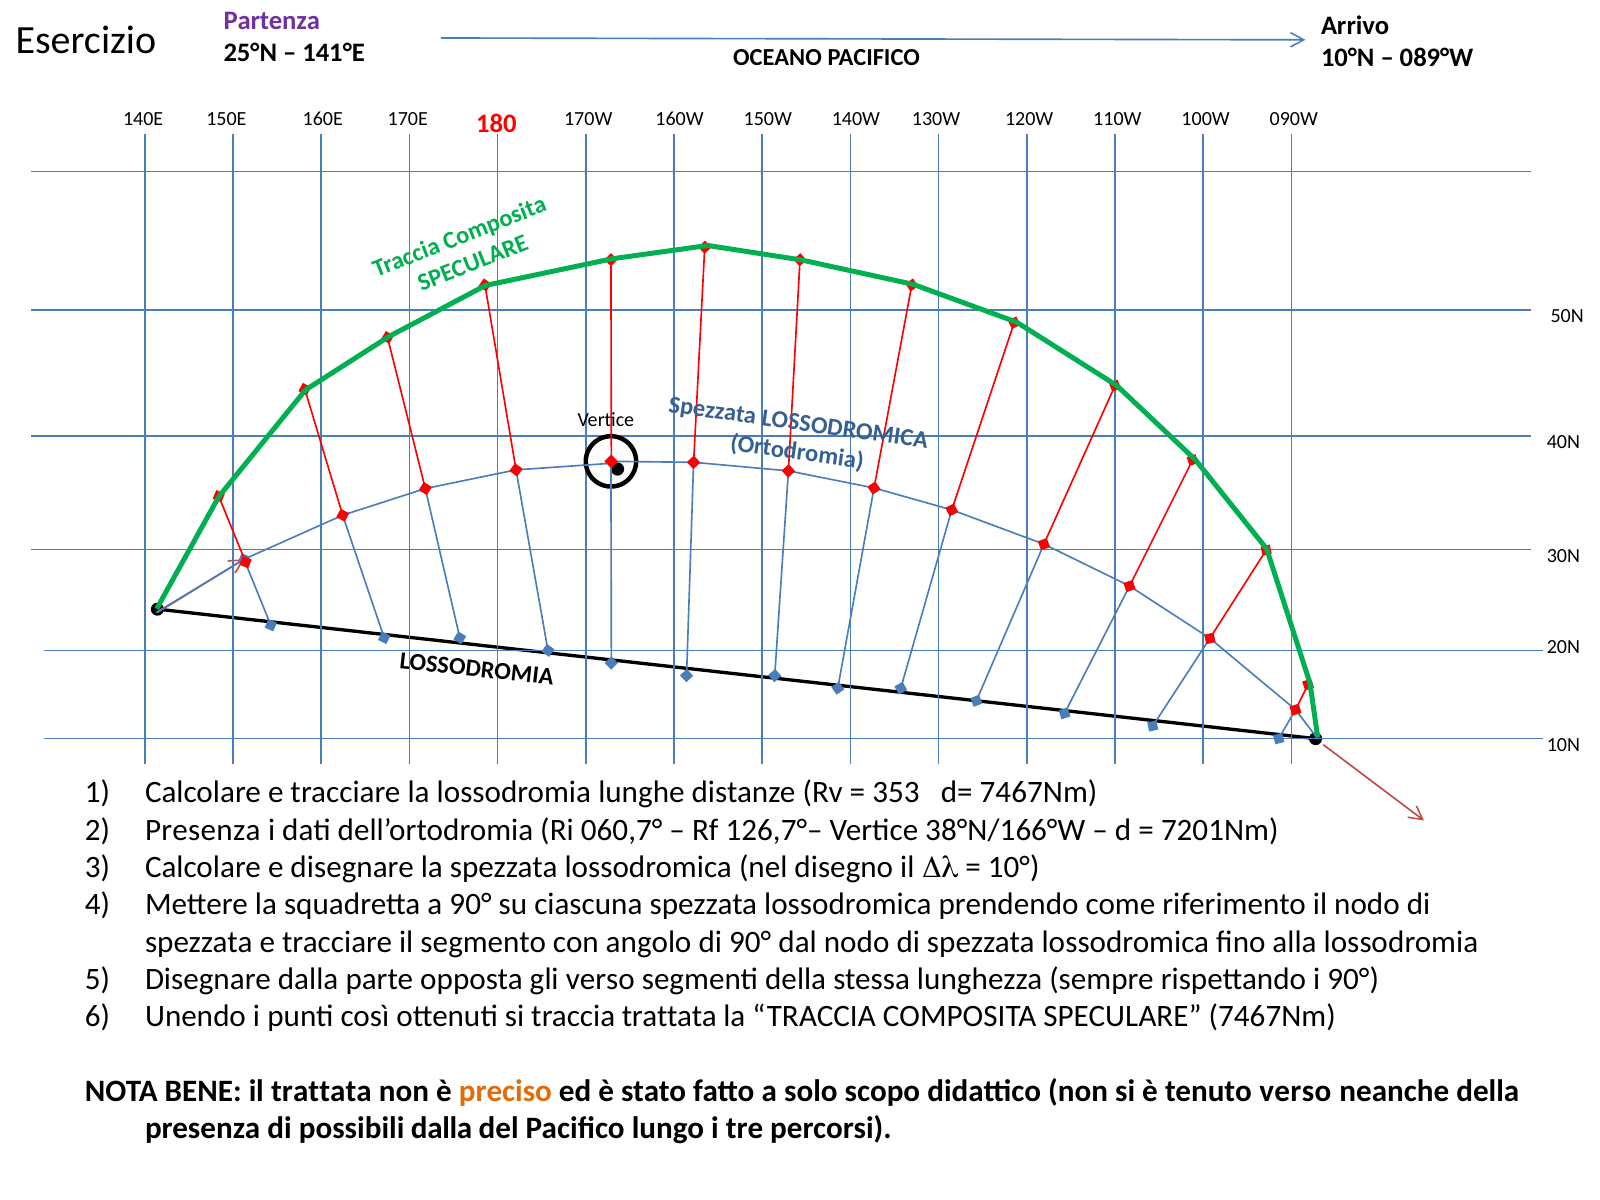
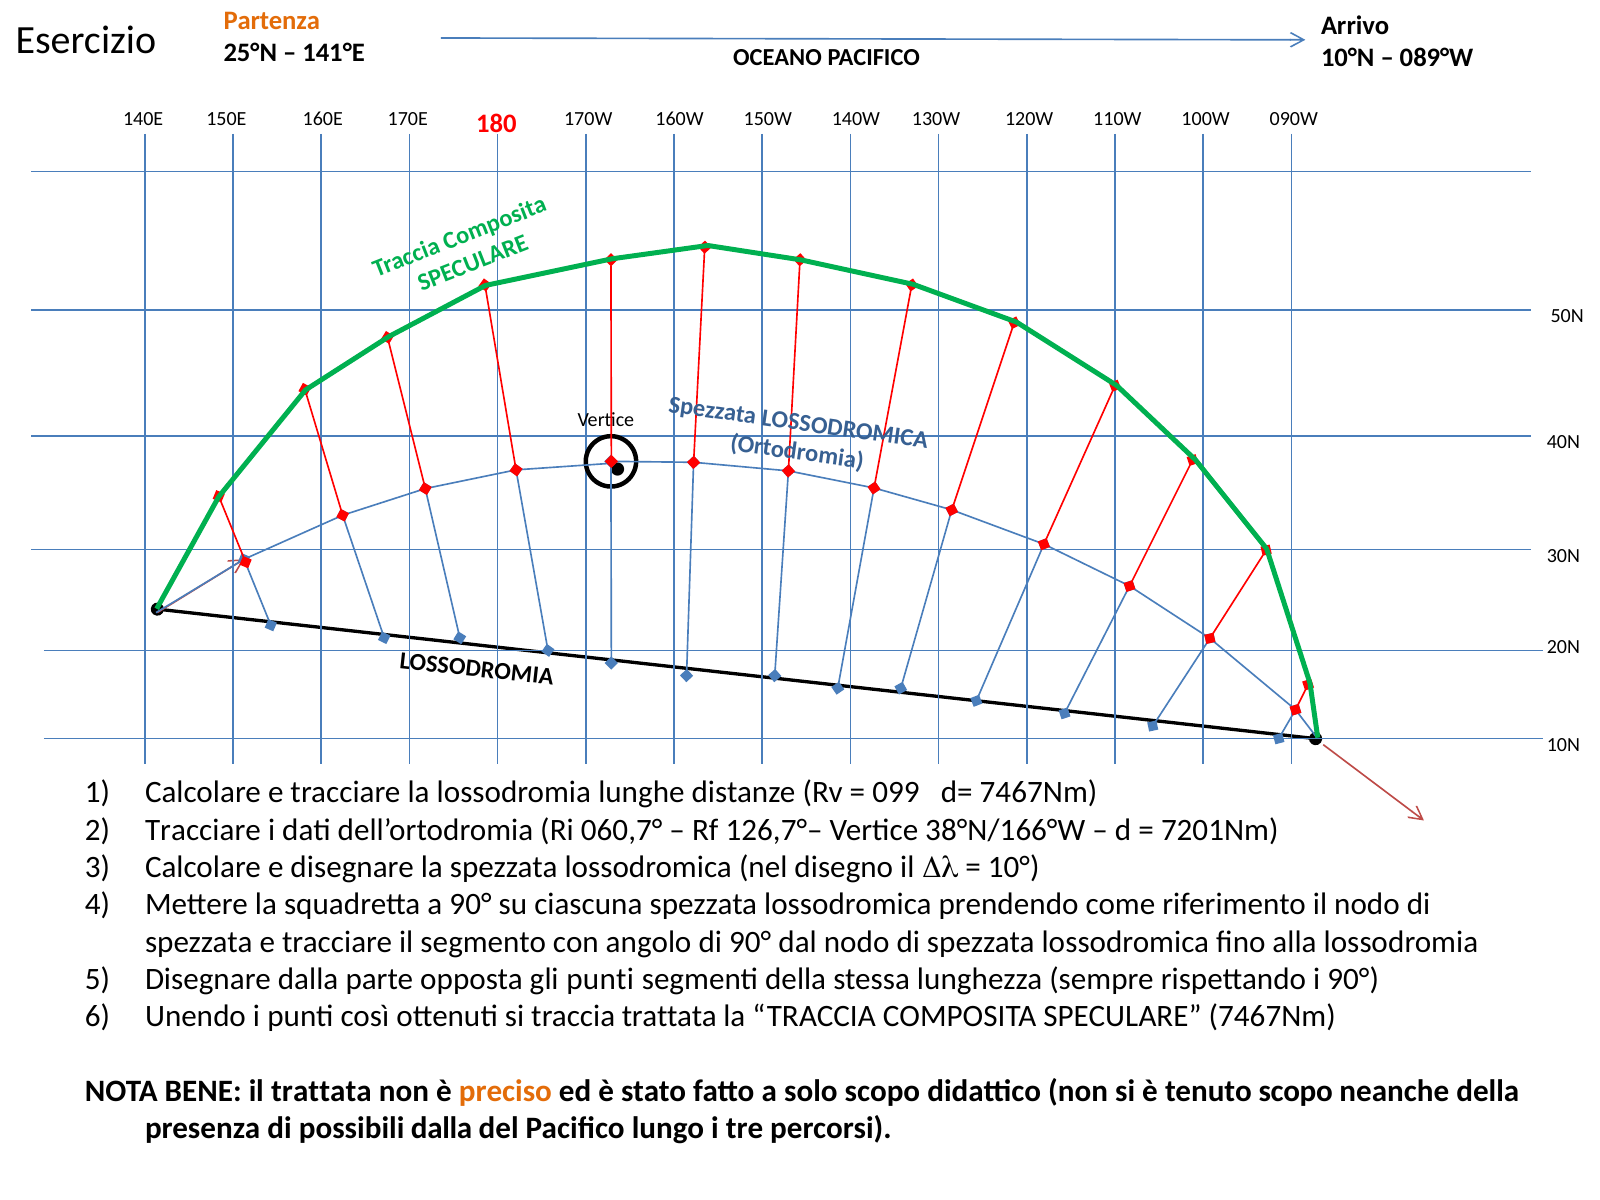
Partenza colour: purple -> orange (272, 21)
353: 353 -> 099 (896, 792)
Presenza: Presenza -> Tracciare (203, 830)
gli verso: verso -> punti (600, 979)
tenuto verso: verso -> scopo (1296, 1091)
